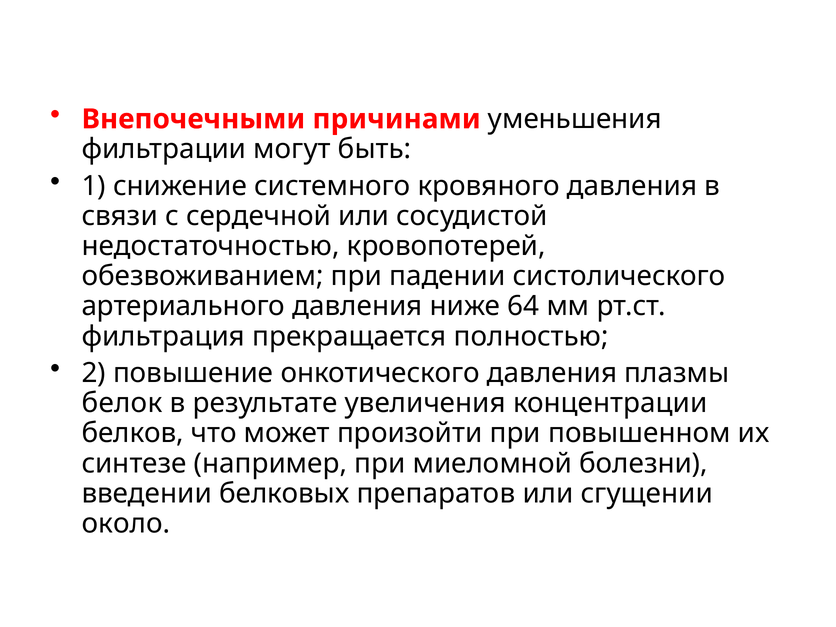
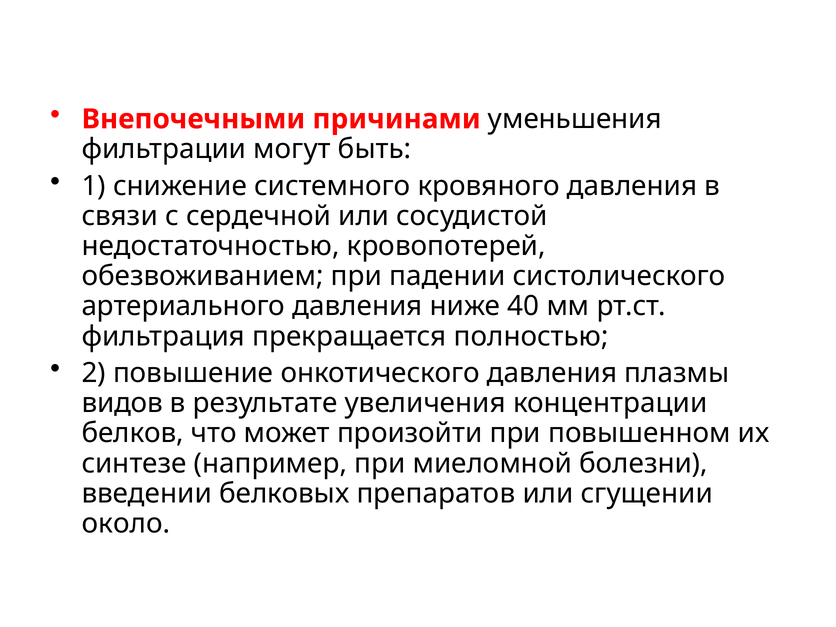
64: 64 -> 40 (523, 306)
белок: белок -> видов (122, 403)
